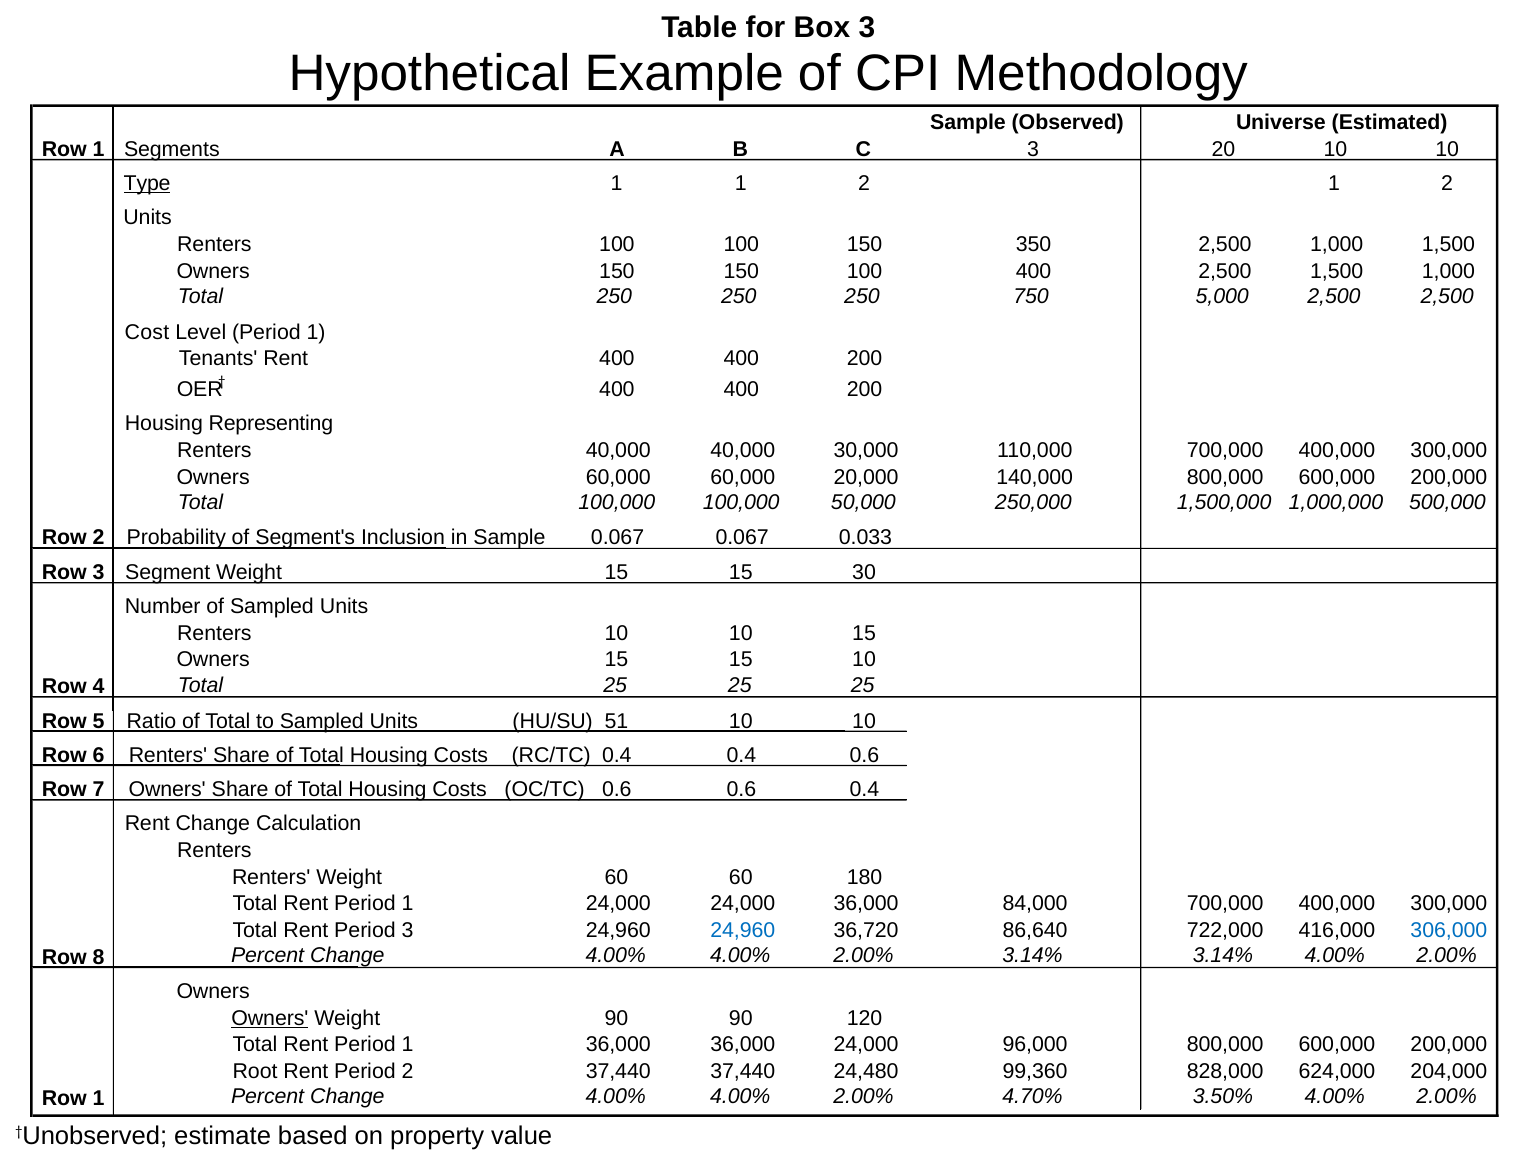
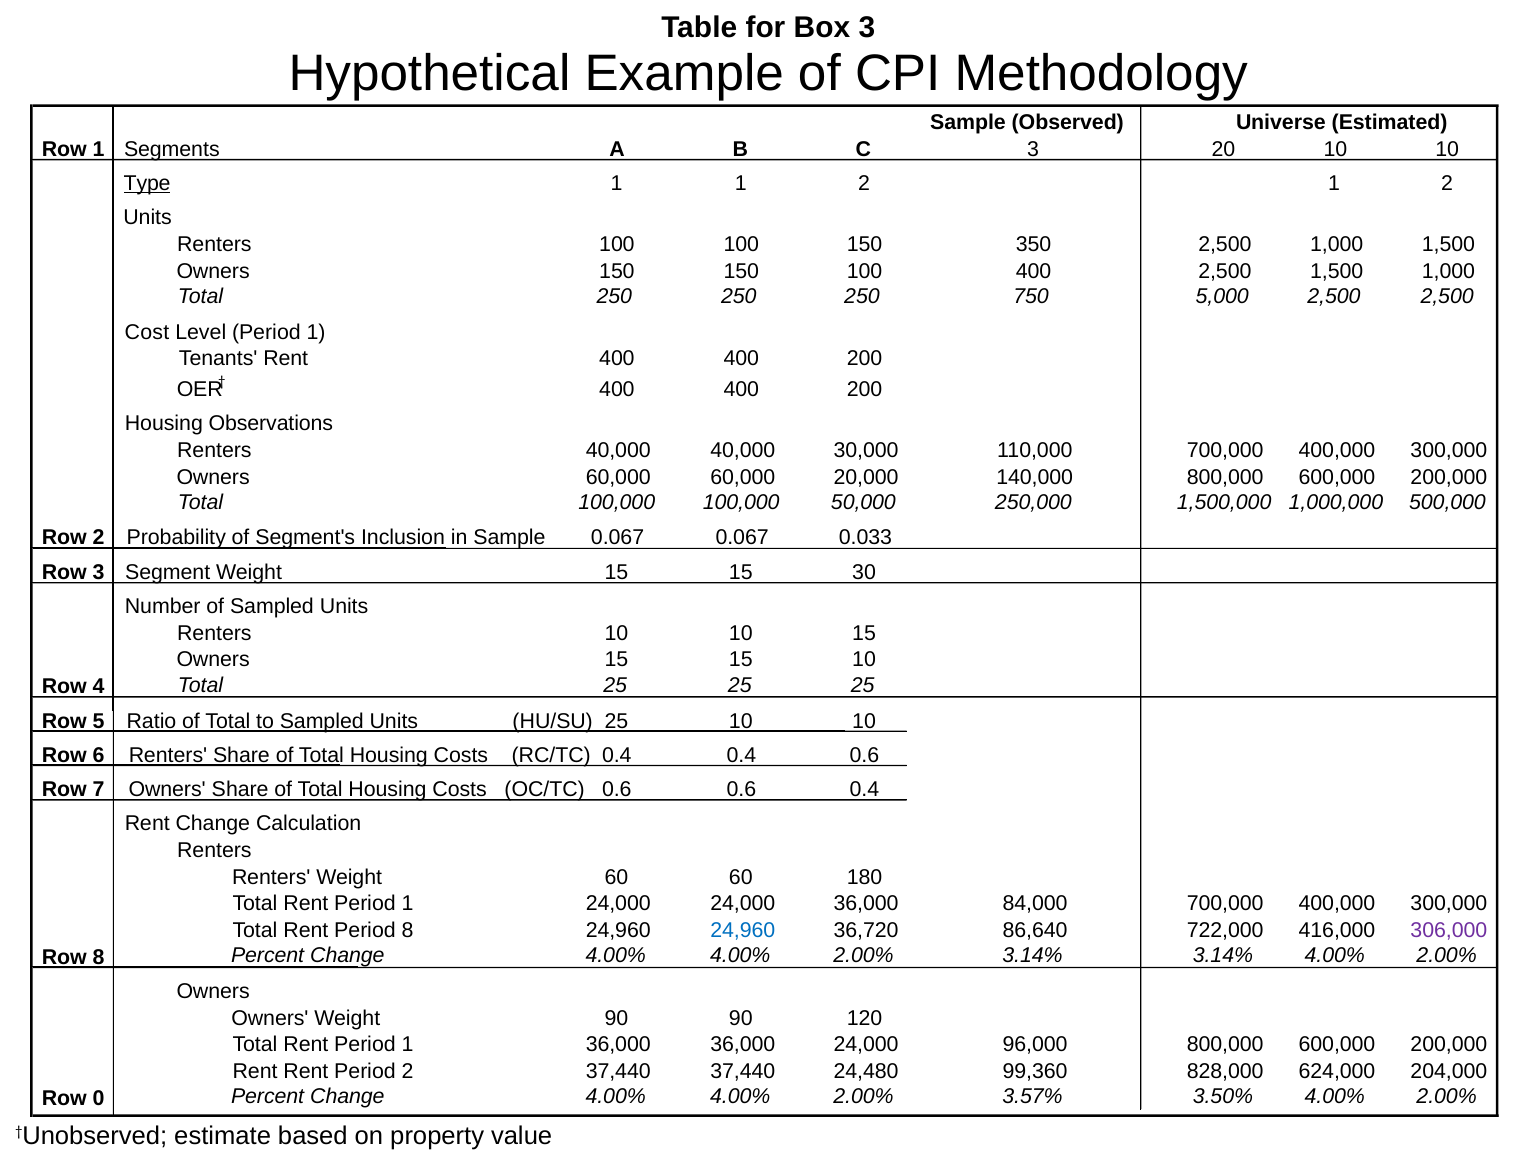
Representing: Representing -> Observations (271, 424)
HU/SU 51: 51 -> 25 (616, 721)
Period 3: 3 -> 8 (407, 930)
306,000 colour: blue -> purple (1449, 930)
Owners underline: present -> none (270, 1018)
Root: Root -> Rent (255, 1071)
1: 1 -> 0 (99, 1098)
4.70%: 4.70% -> 3.57% (1032, 1097)
